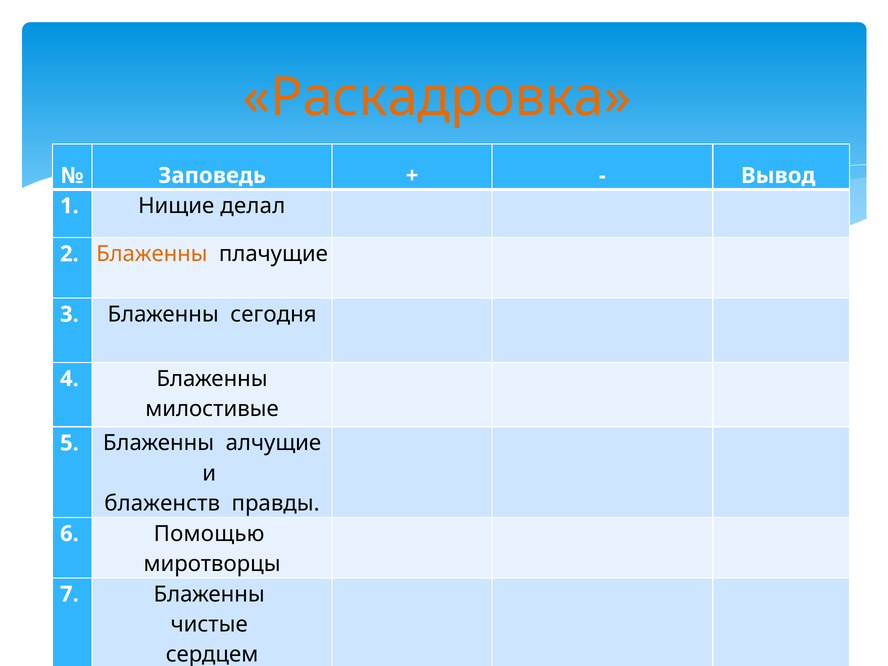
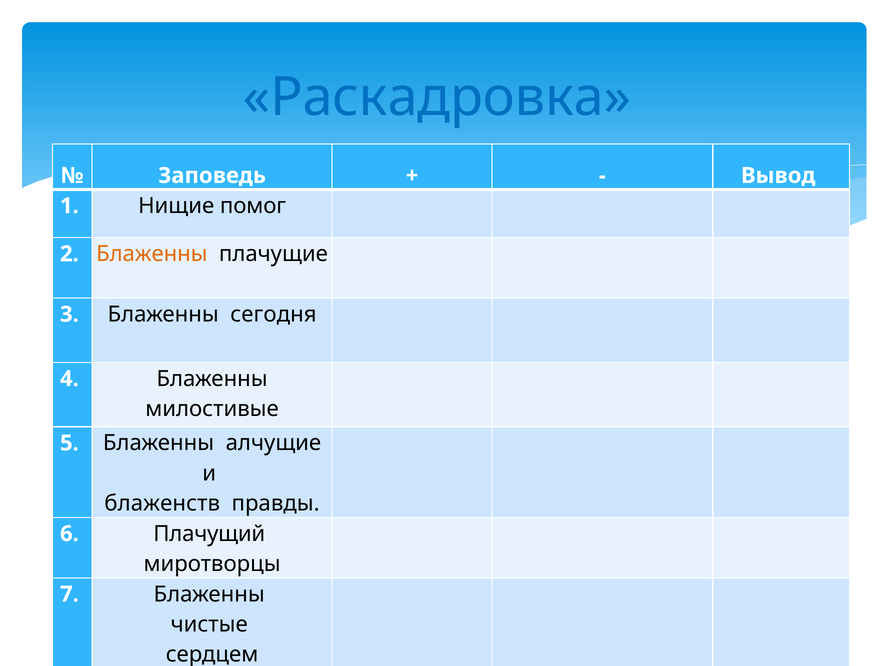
Раскадровка colour: orange -> blue (437, 97)
делал: делал -> помог (253, 206)
Помощью: Помощью -> Плачущий (209, 534)
